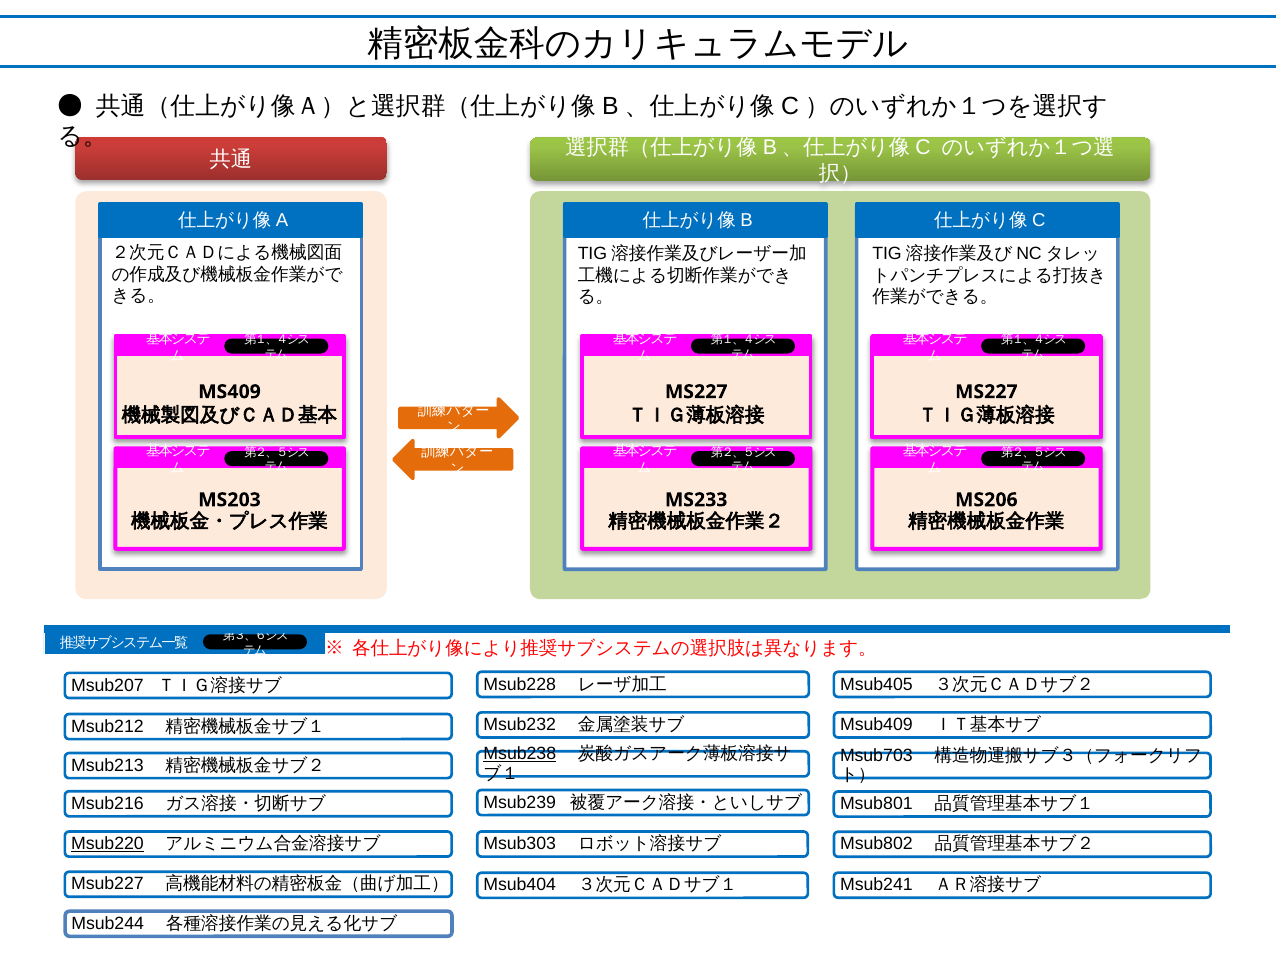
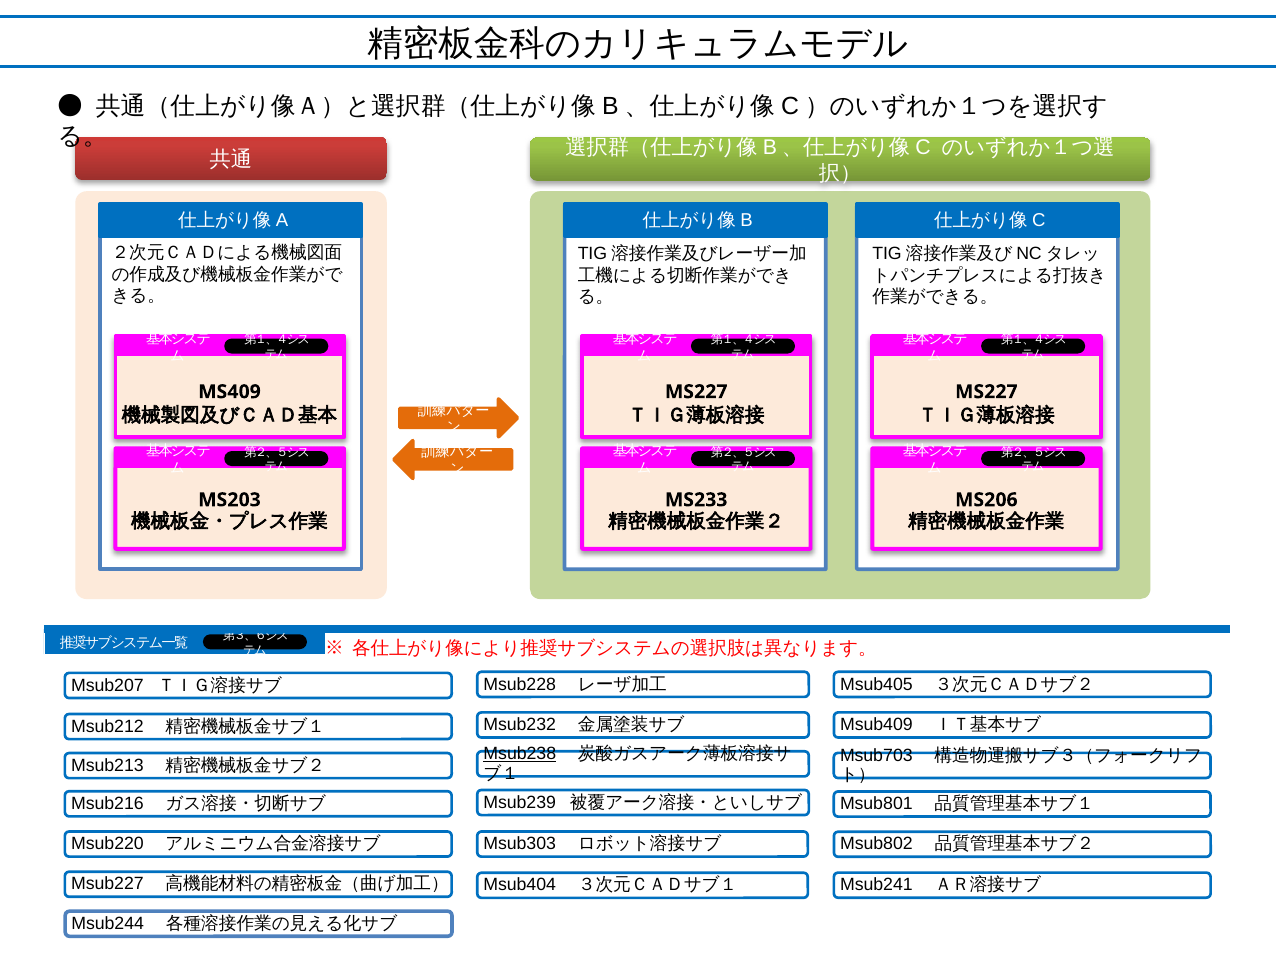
Msub220 underline: present -> none (107, 844)
